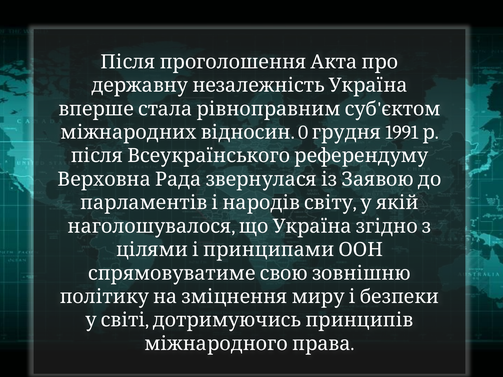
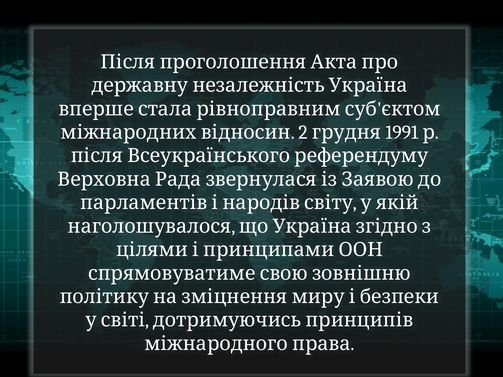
0: 0 -> 2 (303, 132)
